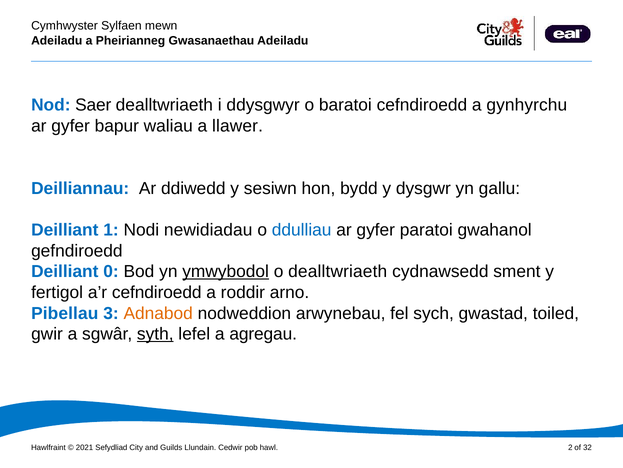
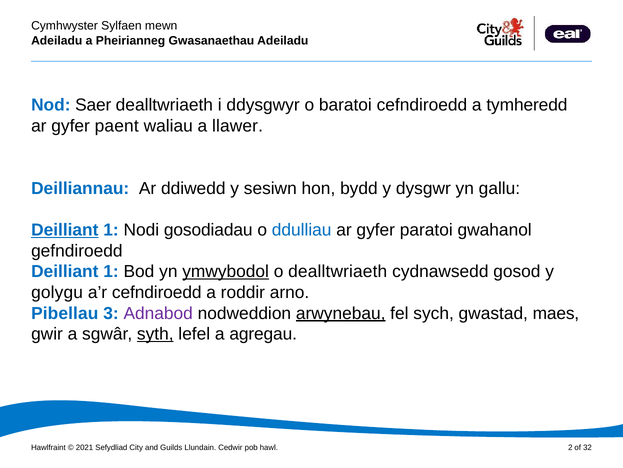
gynhyrchu: gynhyrchu -> tymheredd (527, 105)
bapur: bapur -> paent (117, 126)
Deilliant underline: none -> present (65, 230)
newidiadau: newidiadau -> gosodiadau (208, 230)
0: 0 -> 1 (111, 271)
sment: sment -> gosod (517, 271)
fertigol: fertigol -> golygu (57, 292)
Adnabod colour: orange -> purple (158, 313)
arwynebau underline: none -> present (341, 313)
toiled: toiled -> maes (556, 313)
